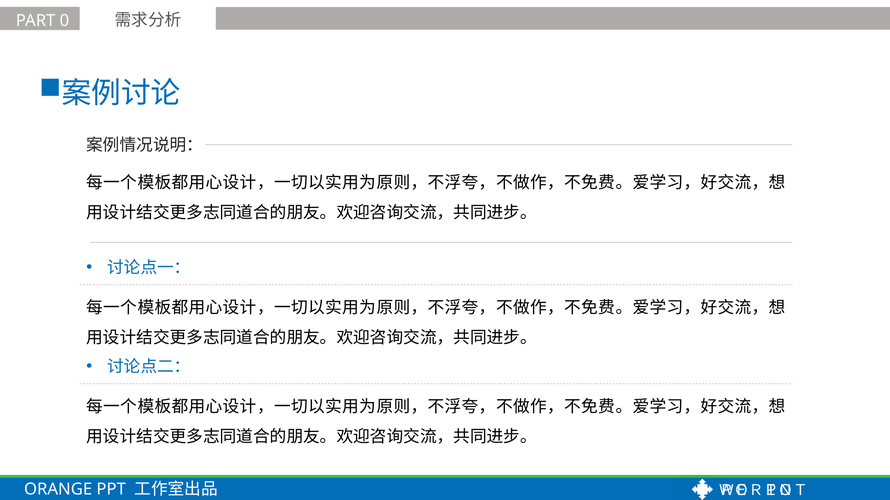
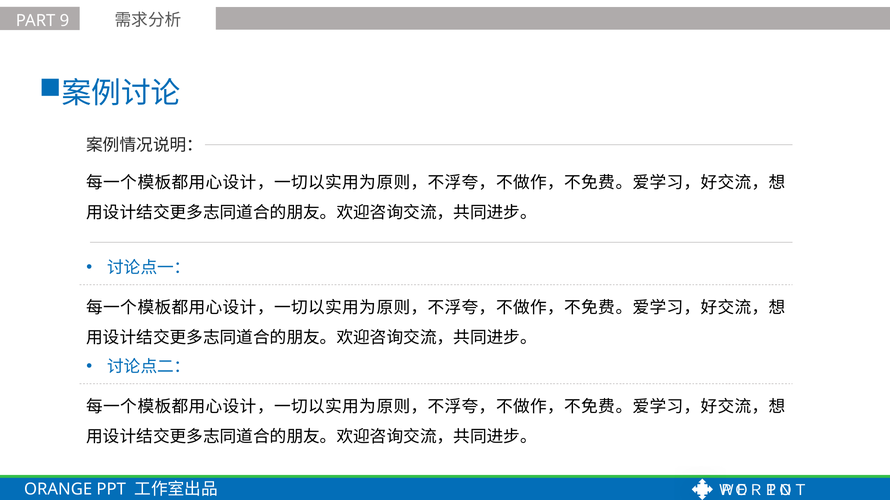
0: 0 -> 9 (64, 21)
